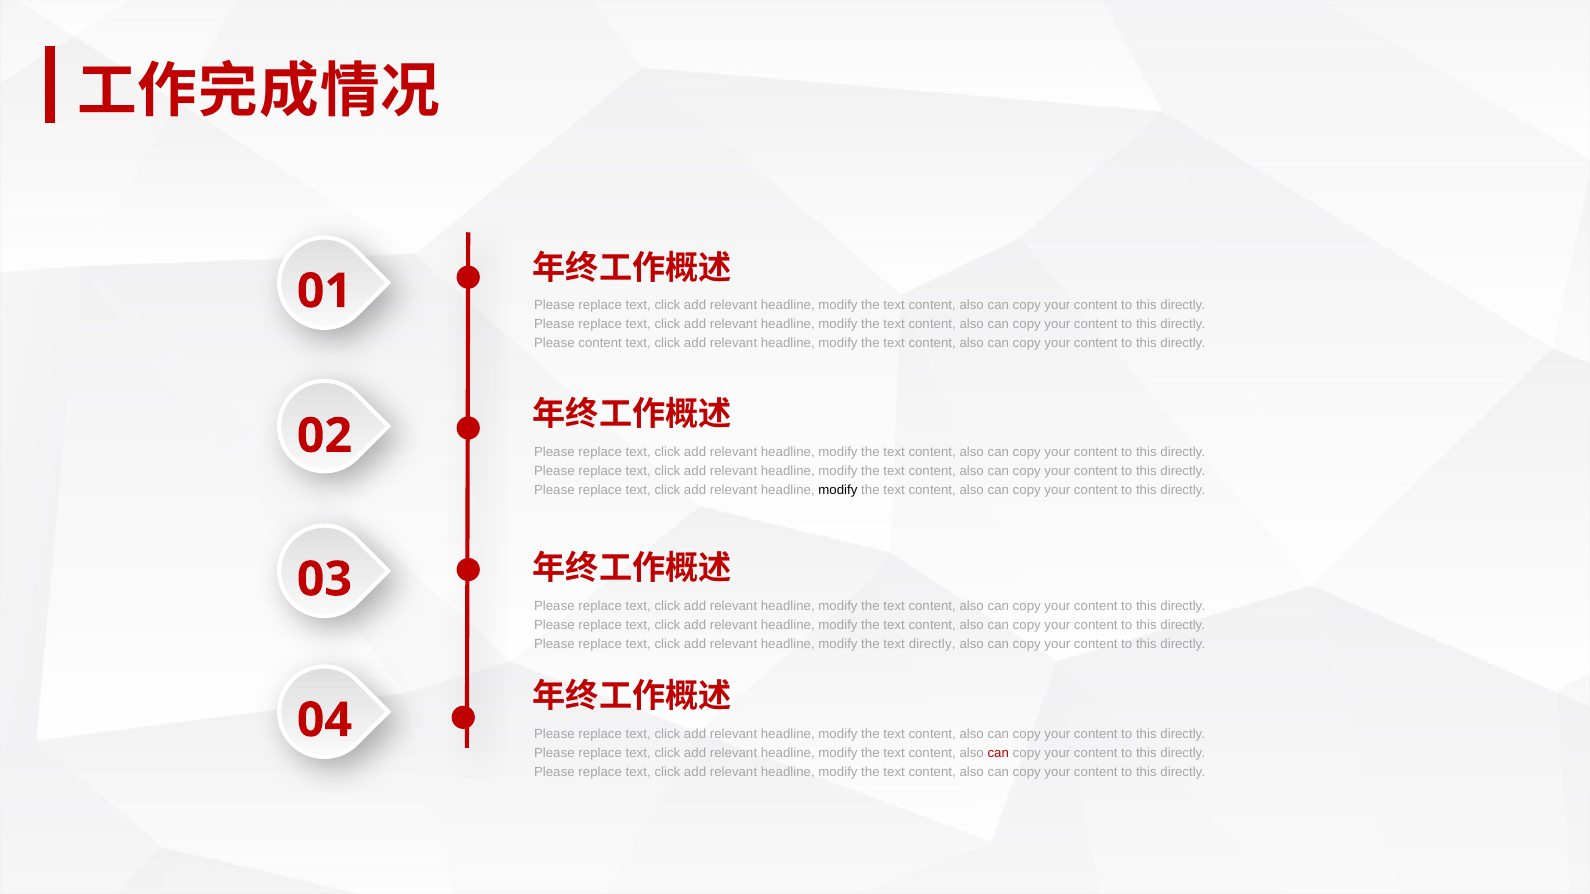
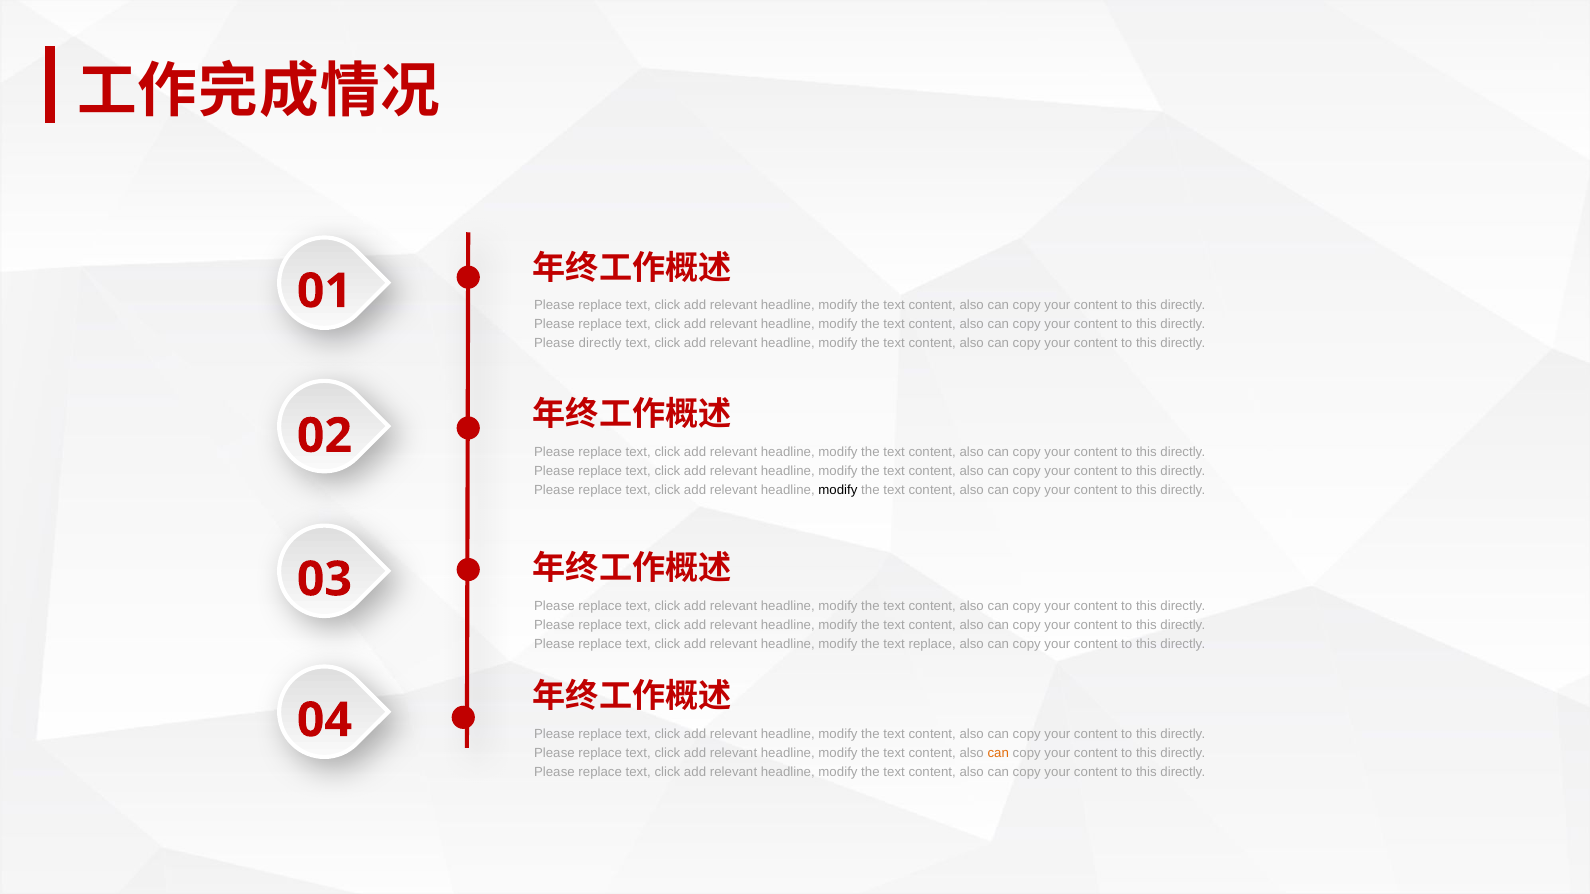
Please content: content -> directly (600, 343)
text directly: directly -> replace (932, 644)
can colour: red -> orange (998, 753)
